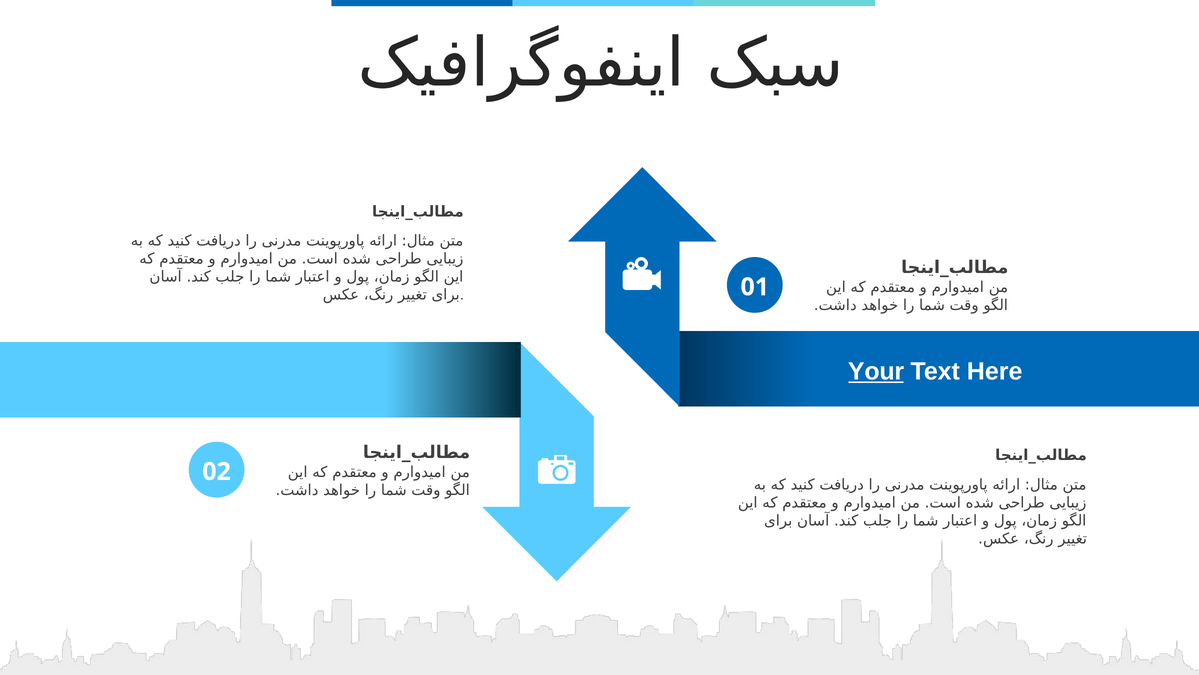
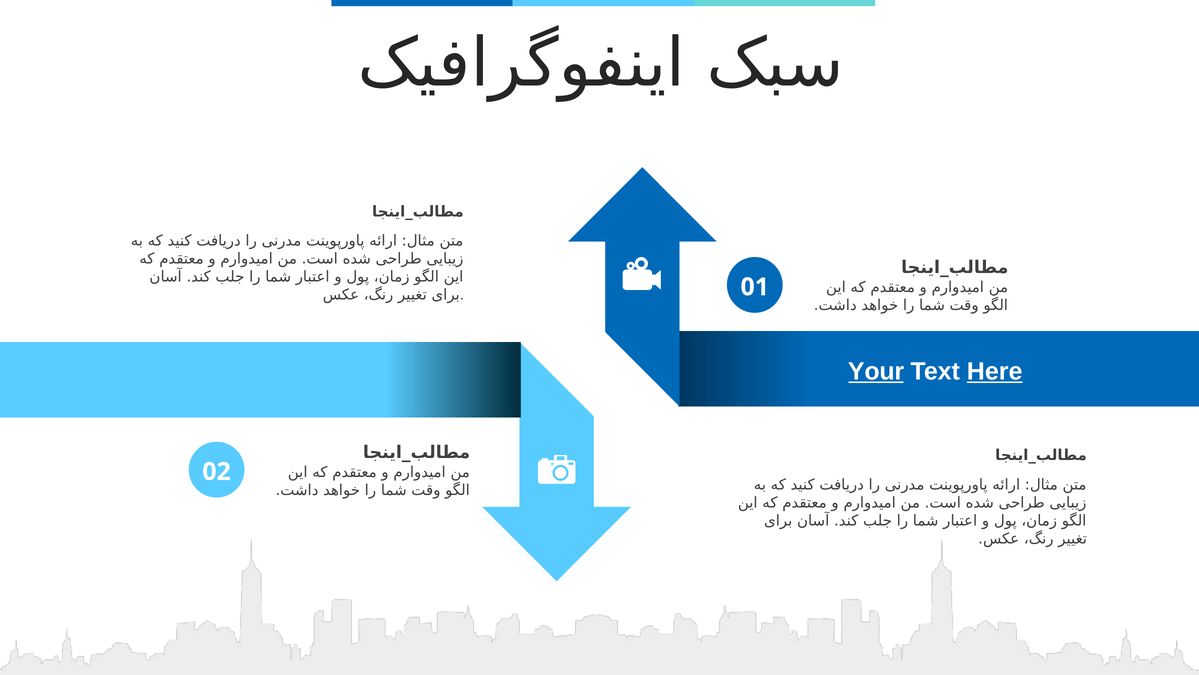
Here underline: none -> present (995, 371)
